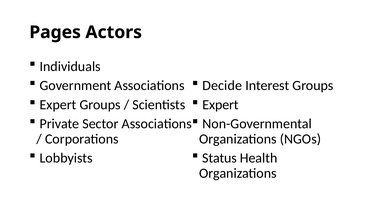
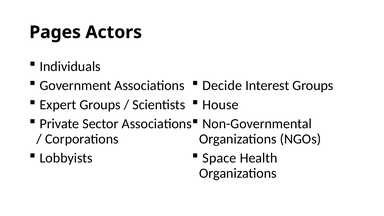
Expert: Expert -> House (220, 105)
Status: Status -> Space (219, 158)
